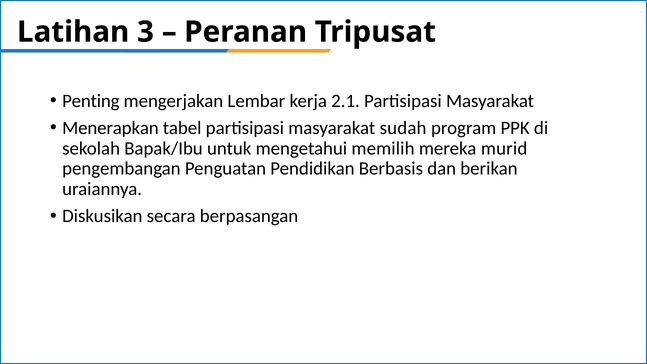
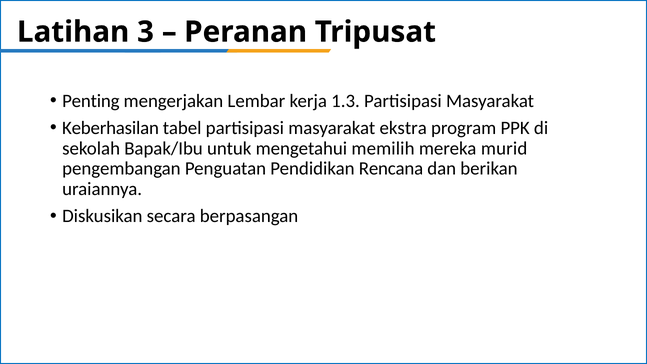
2.1: 2.1 -> 1.3 (346, 101)
Menerapkan: Menerapkan -> Keberhasilan (110, 128)
sudah: sudah -> ekstra (403, 128)
Berbasis: Berbasis -> Rencana (391, 169)
